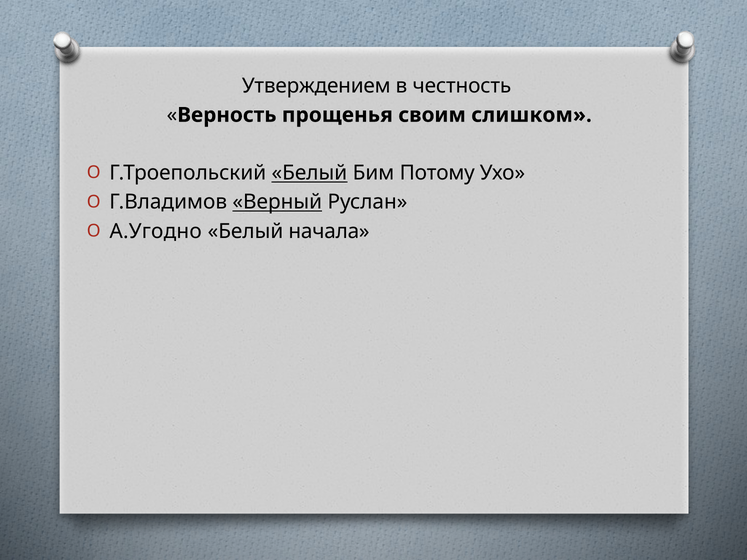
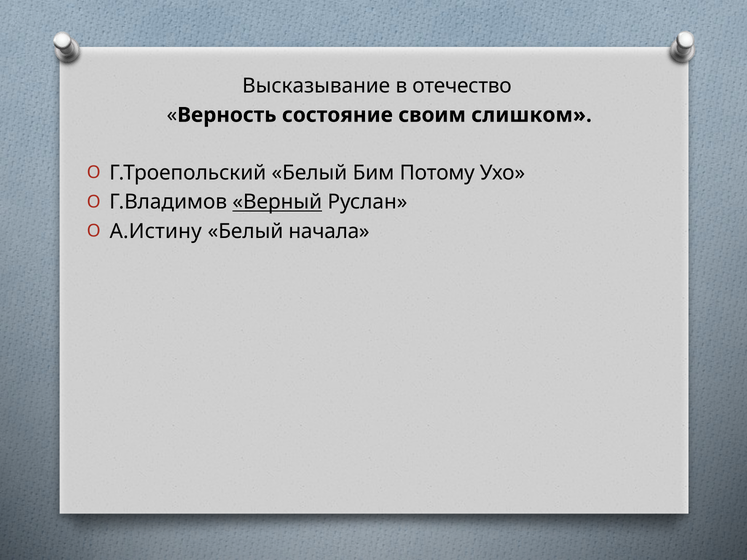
Утверждением: Утверждением -> Высказывание (316, 86)
честность: честность -> отечество (462, 86)
прощенья: прощенья -> состояние (337, 115)
Белый underline: present -> none (309, 173)
А.Угодно: А.Угодно -> А.Истину (156, 231)
